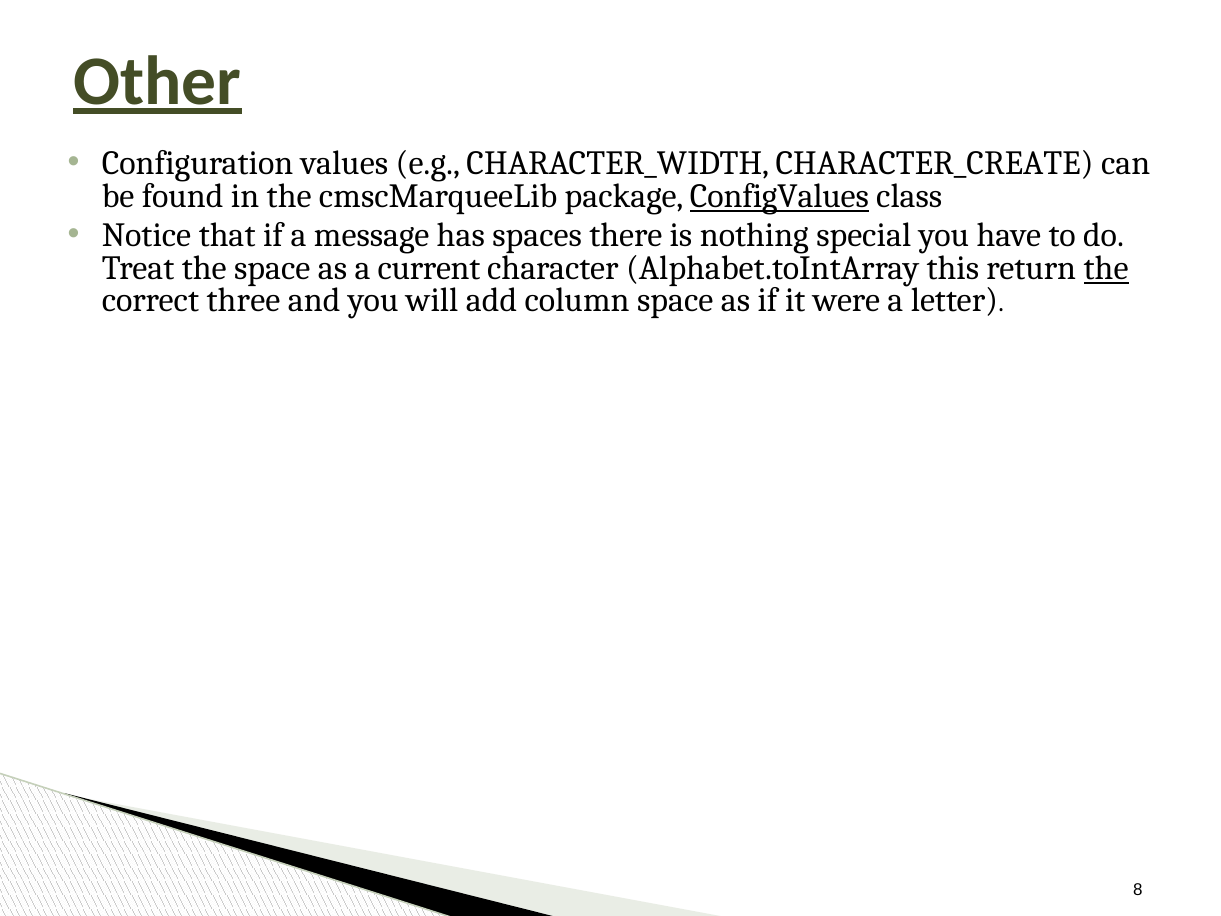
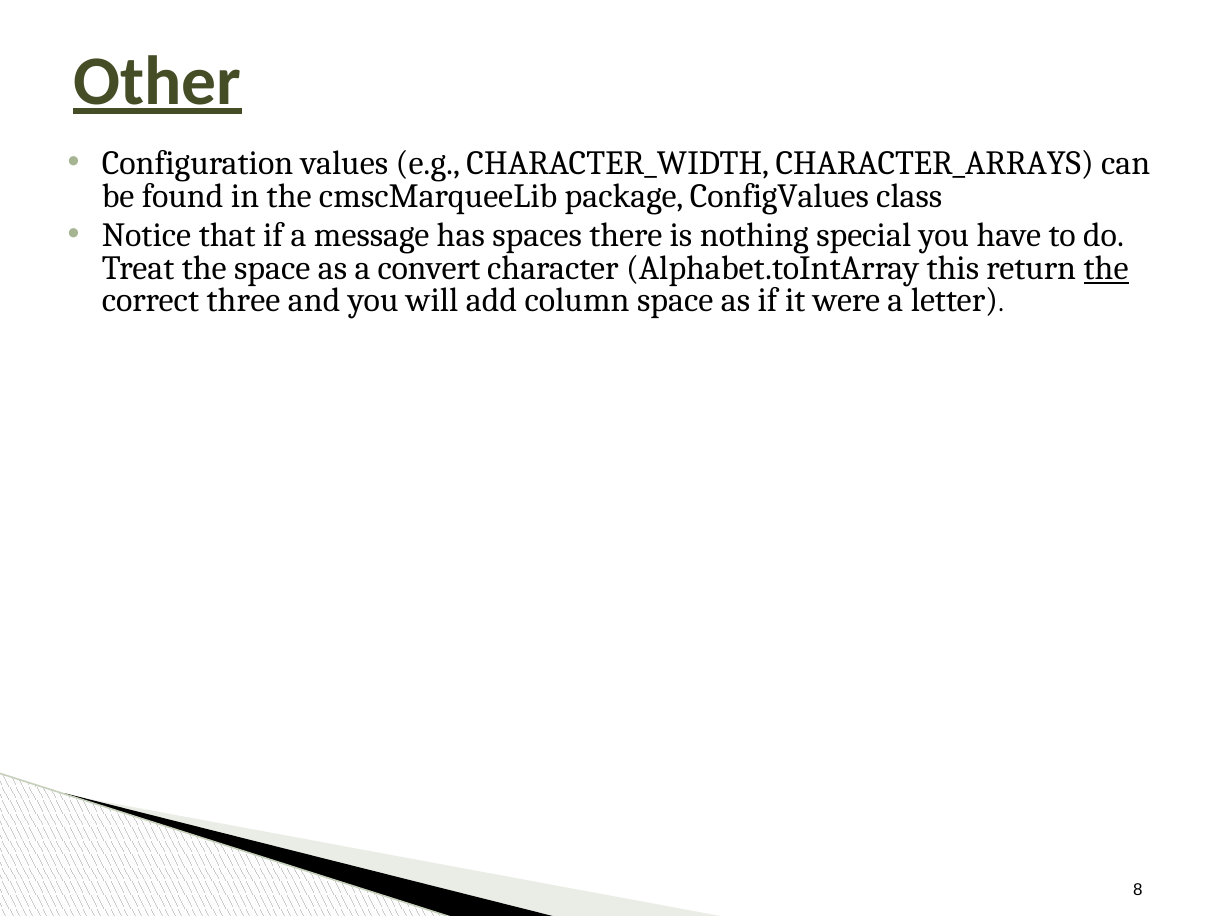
CHARACTER_CREATE: CHARACTER_CREATE -> CHARACTER_ARRAYS (935, 163)
ConfigValues underline: present -> none (779, 196)
current: current -> convert (429, 268)
